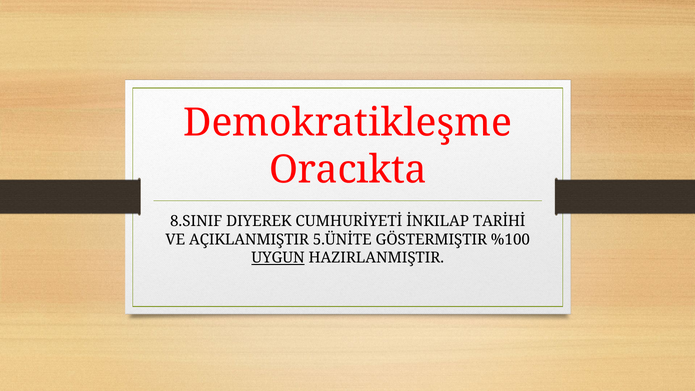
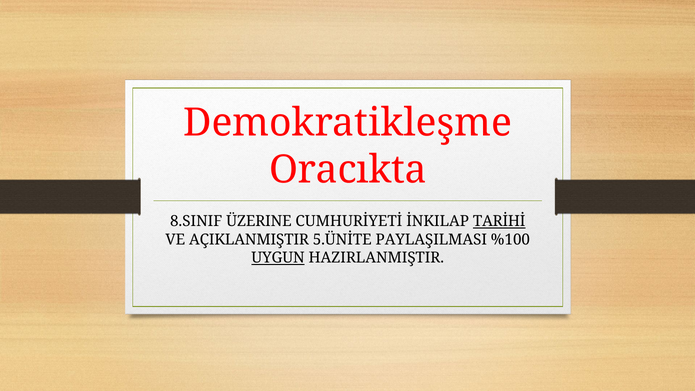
DIYEREK: DIYEREK -> ÜZERINE (259, 221)
TARİHİ underline: none -> present (499, 221)
GÖSTERMIŞTIR: GÖSTERMIŞTIR -> PAYLAŞILMASI (431, 240)
